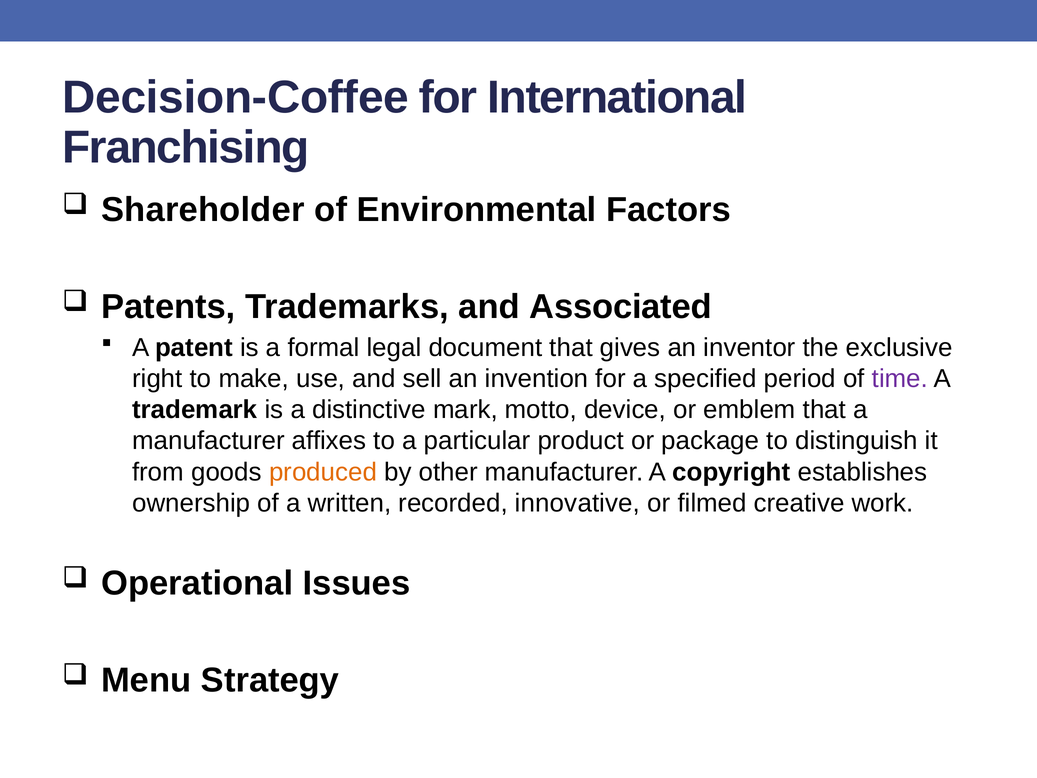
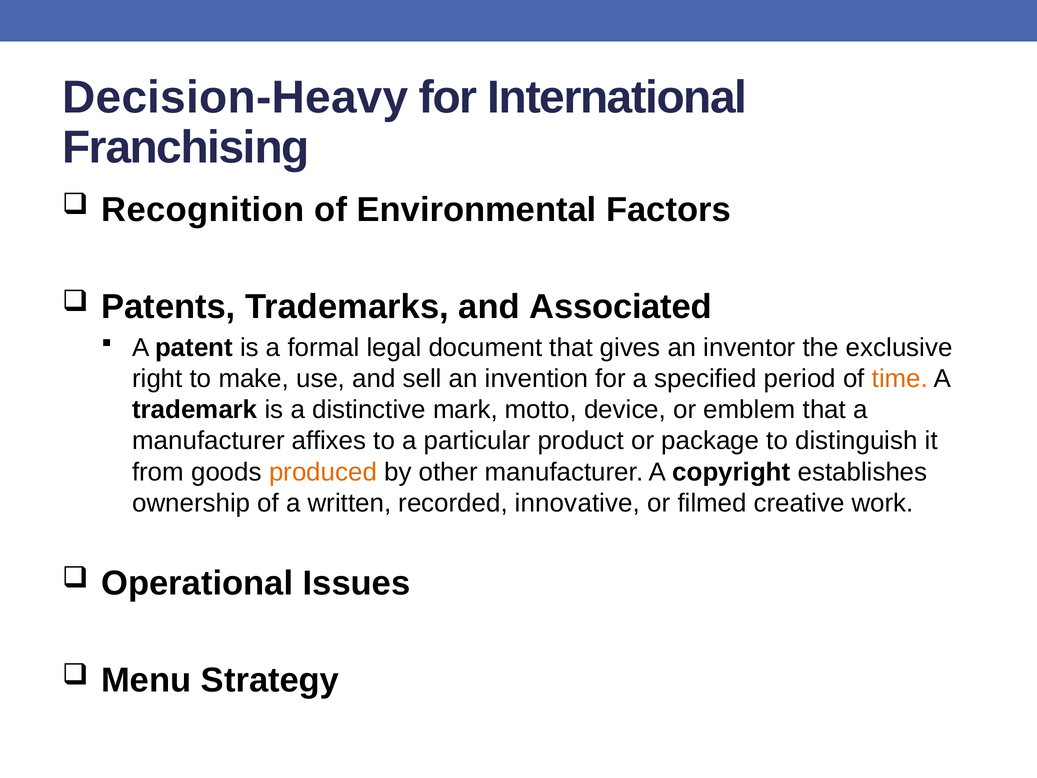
Decision-Coffee: Decision-Coffee -> Decision-Heavy (235, 98)
Shareholder: Shareholder -> Recognition (203, 210)
time colour: purple -> orange (900, 379)
